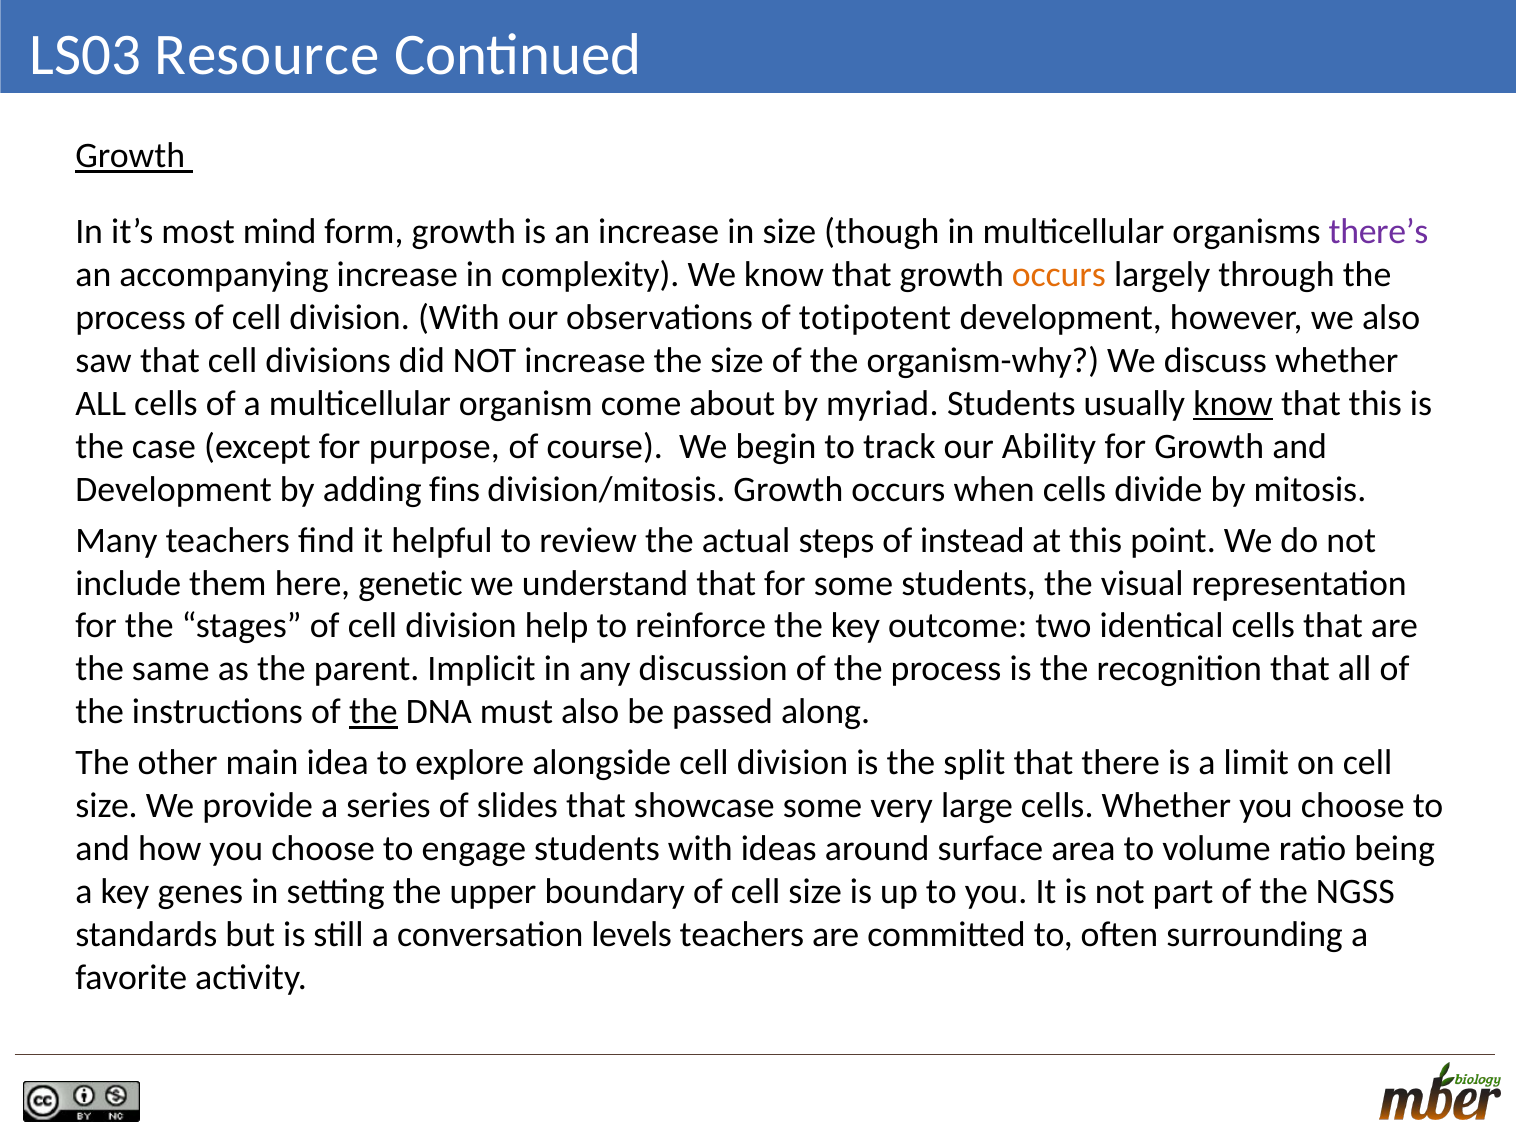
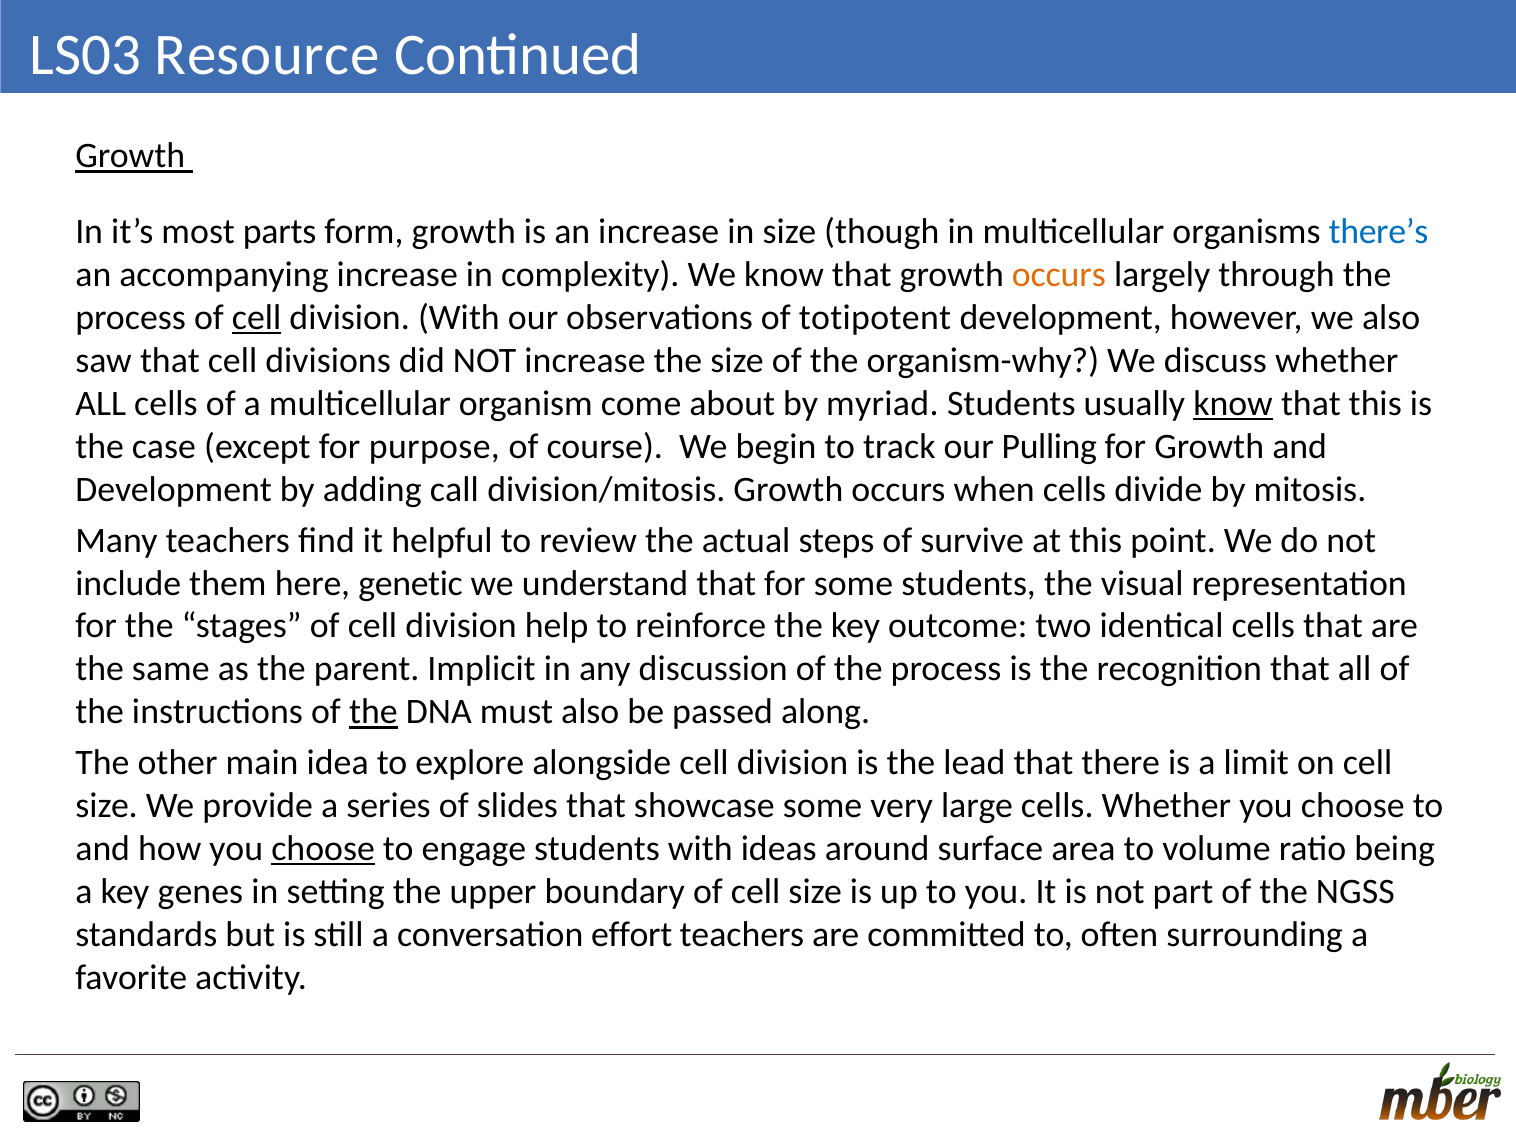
mind: mind -> parts (280, 232)
there’s colour: purple -> blue (1379, 232)
cell underline: none -> present (257, 318)
Ability: Ability -> Pulling (1049, 447)
fins: fins -> call (454, 490)
instead: instead -> survive (972, 540)
split: split -> lead (974, 763)
choose underline: none -> present (323, 849)
levels: levels -> effort (632, 935)
